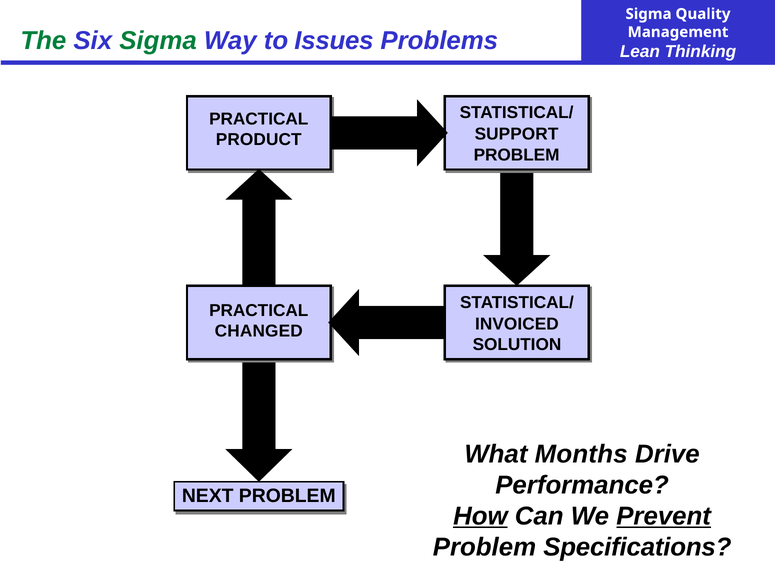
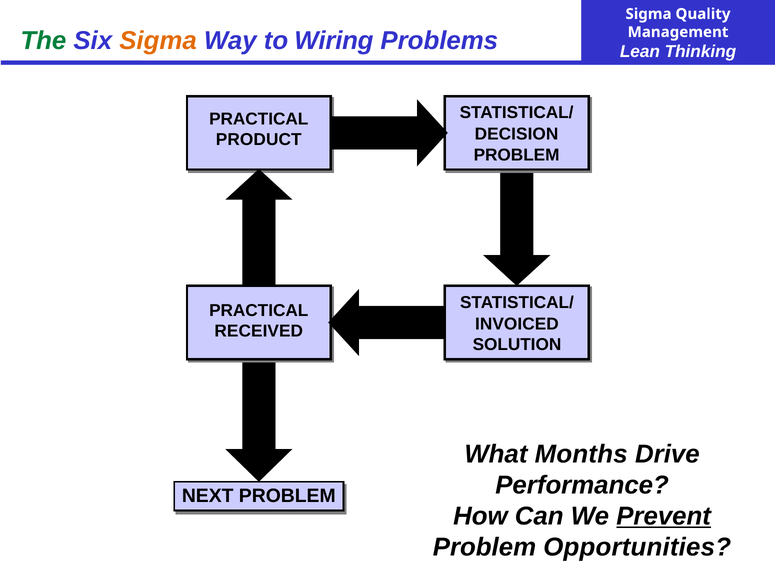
Sigma colour: green -> orange (158, 41)
Issues: Issues -> Wiring (334, 41)
SUPPORT: SUPPORT -> DECISION (517, 134)
CHANGED: CHANGED -> RECEIVED (259, 331)
How underline: present -> none (480, 516)
Specifications: Specifications -> Opportunities (637, 547)
